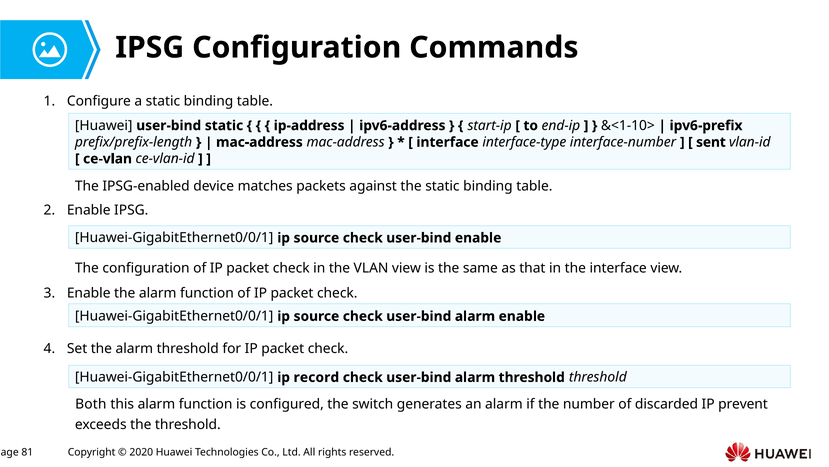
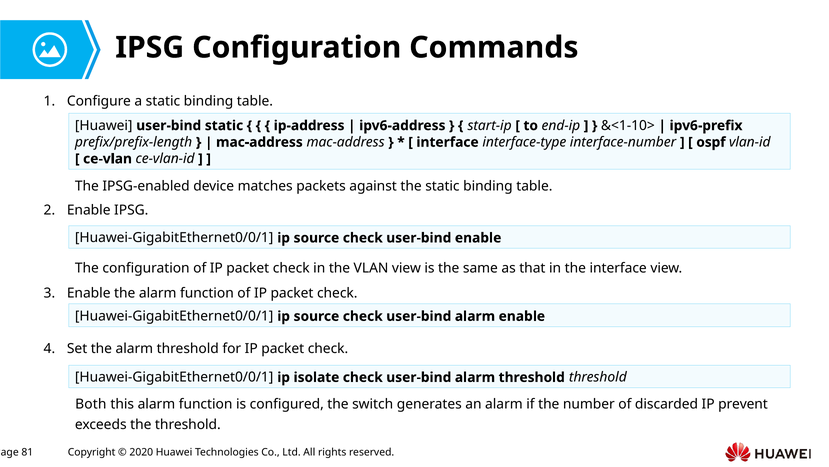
sent: sent -> ospf (711, 142)
record: record -> isolate (316, 377)
